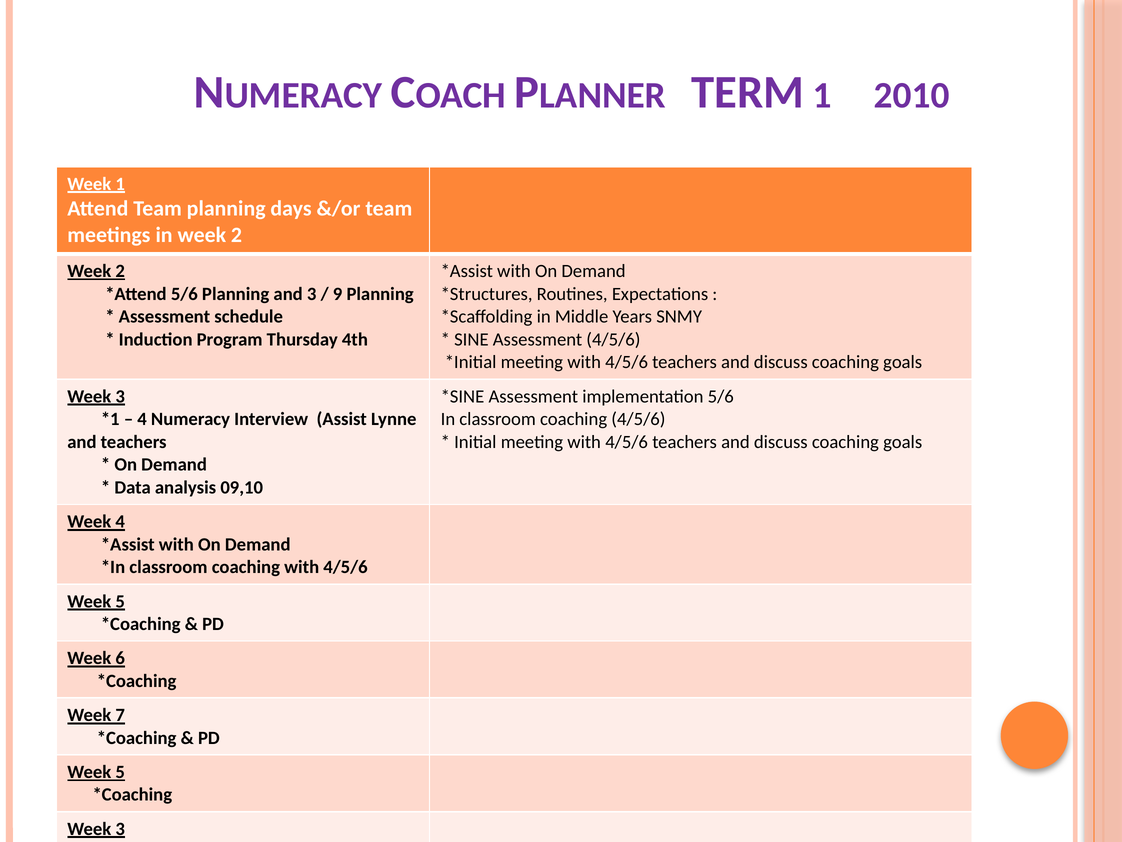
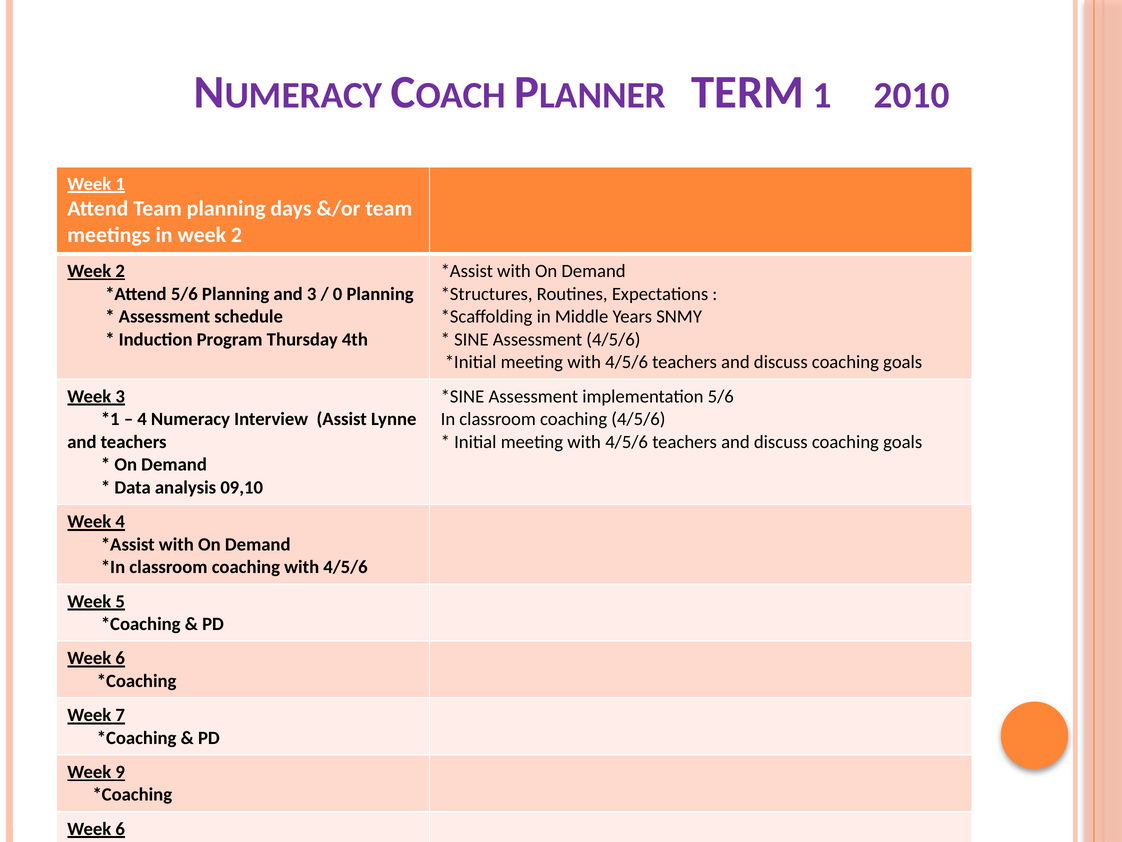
9: 9 -> 0 (338, 294)
5: 5 -> 9 (120, 772)
3: 3 -> 6 (120, 828)
